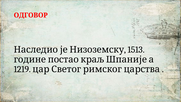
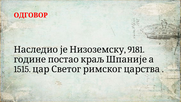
1513: 1513 -> 9181 (136, 50)
1219: 1219 -> 1515 (22, 69)
